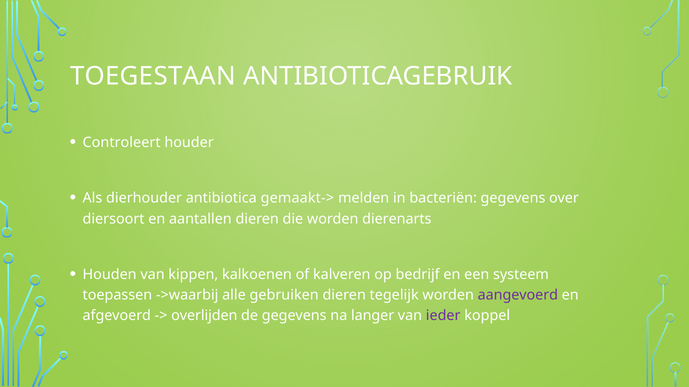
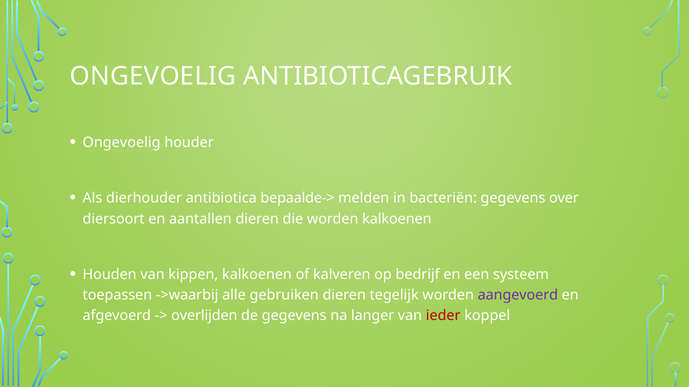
TOEGESTAAN: TOEGESTAAN -> ONGEVOELIG (153, 77)
Controleert: Controleert -> Ongevoelig (122, 143)
gemaakt->: gemaakt-> -> bepaalde-> (298, 198)
worden dierenarts: dierenarts -> kalkoenen (397, 219)
ieder colour: purple -> red (443, 316)
